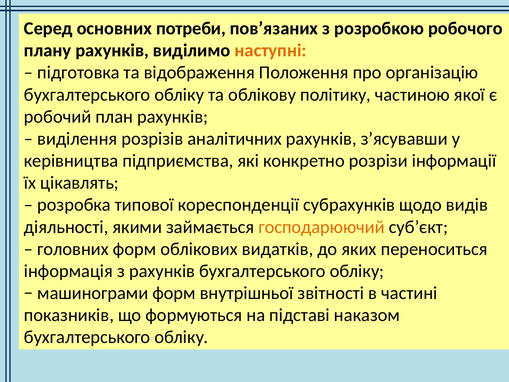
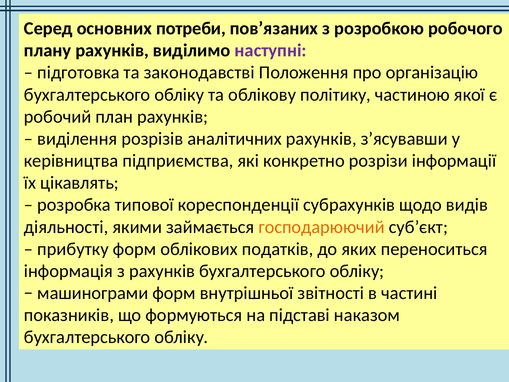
наступні colour: orange -> purple (271, 50)
відображення: відображення -> законодавстві (199, 73)
головних: головних -> прибутку (73, 249)
видатків: видатків -> податків (278, 249)
